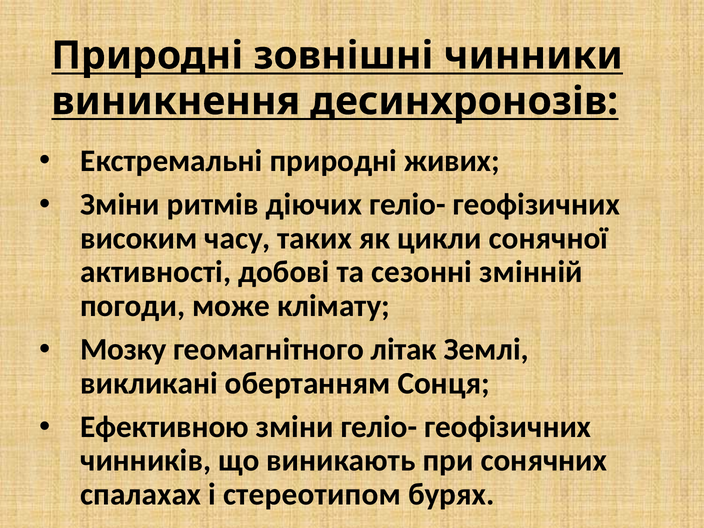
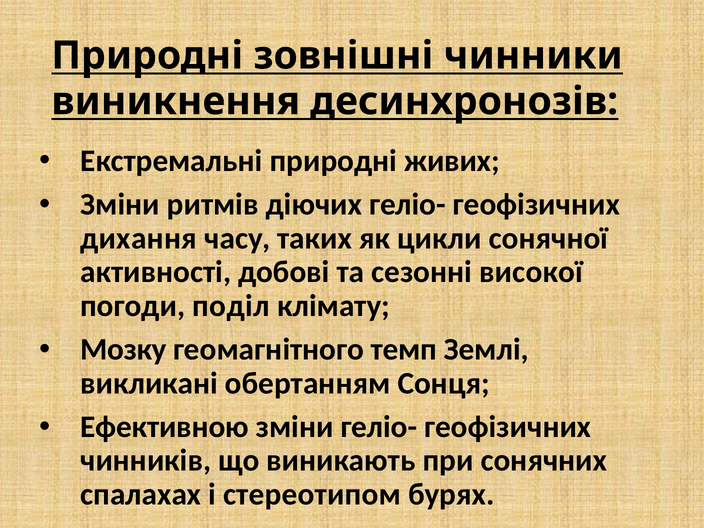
високим: високим -> дихання (139, 238)
змінній: змінній -> високої (531, 272)
може: може -> поділ (231, 306)
літак: літак -> темп (404, 349)
